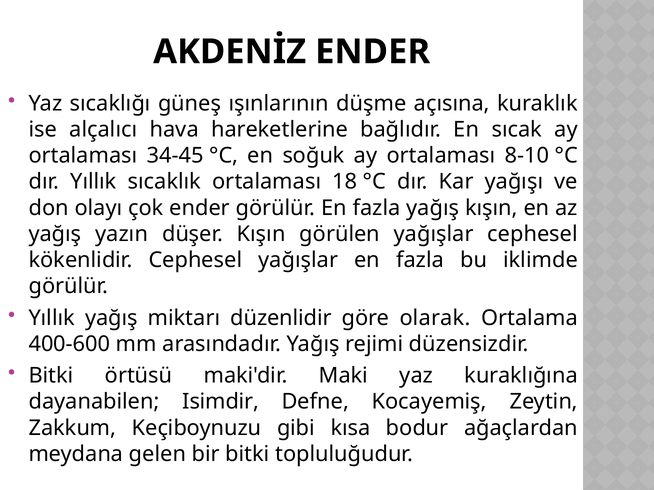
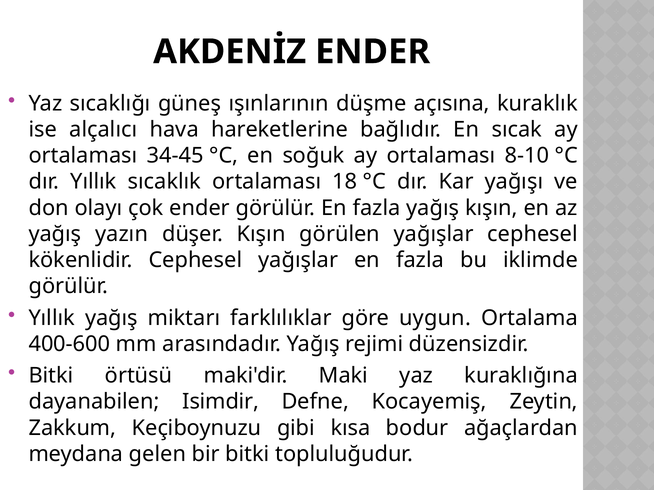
düzenlidir: düzenlidir -> farklılıklar (281, 318)
olarak: olarak -> uygun (435, 318)
